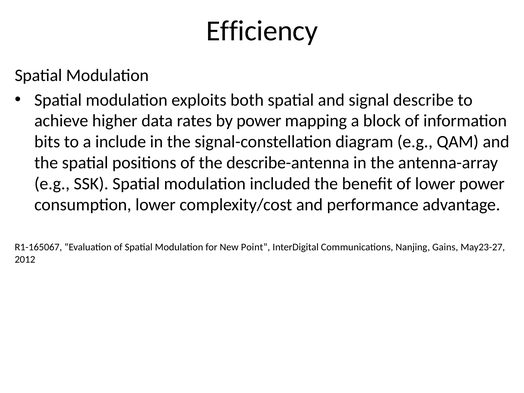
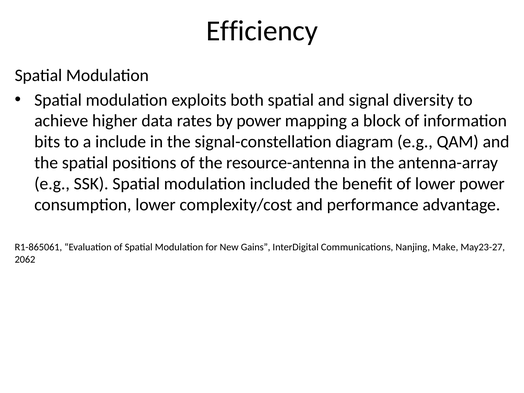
describe: describe -> diversity (423, 100)
describe-antenna: describe-antenna -> resource-antenna (288, 163)
R1-165067: R1-165067 -> R1-865061 (38, 247)
Point: Point -> Gains (256, 247)
Gains: Gains -> Make (445, 247)
2012: 2012 -> 2062 (25, 260)
